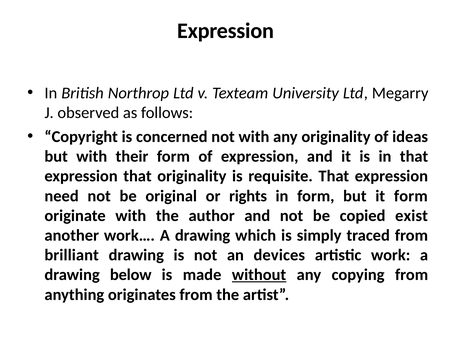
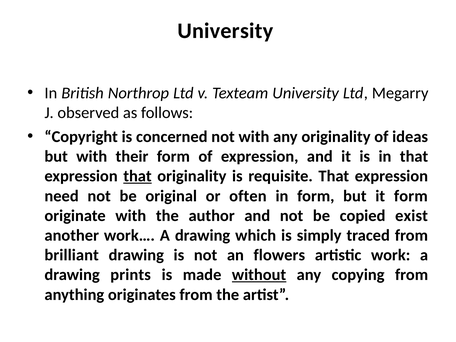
Expression: Expression -> University (225, 31)
that underline: none -> present (137, 176)
rights: rights -> often (248, 196)
devices: devices -> flowers (279, 255)
below: below -> prints (131, 275)
